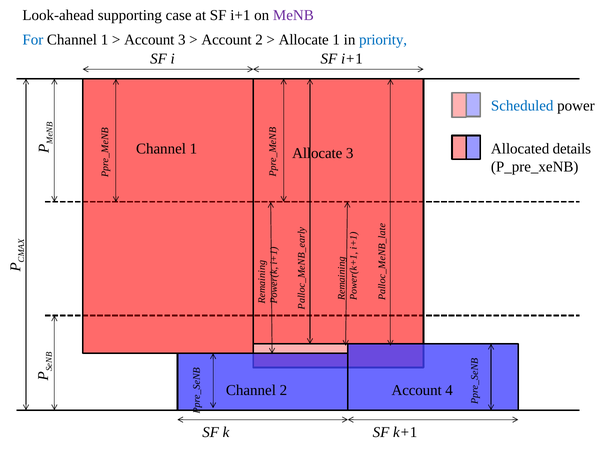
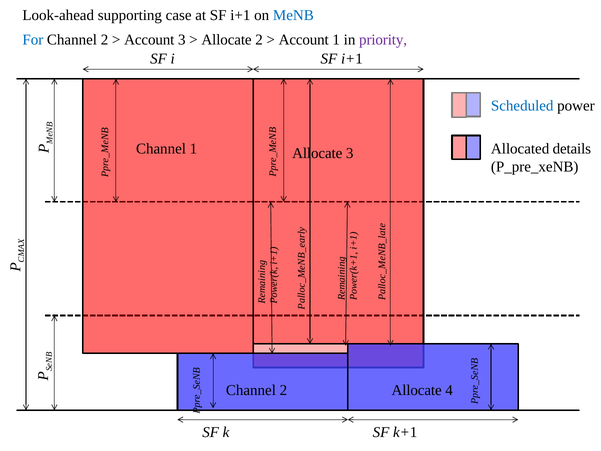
MeNB colour: purple -> blue (293, 15)
1: 1 -> 2 (105, 40)
Account: Account -> Allocate (227, 40)
Allocate: Allocate -> Account (304, 40)
priority colour: blue -> purple (383, 40)
Account: Account -> Allocate (417, 390)
